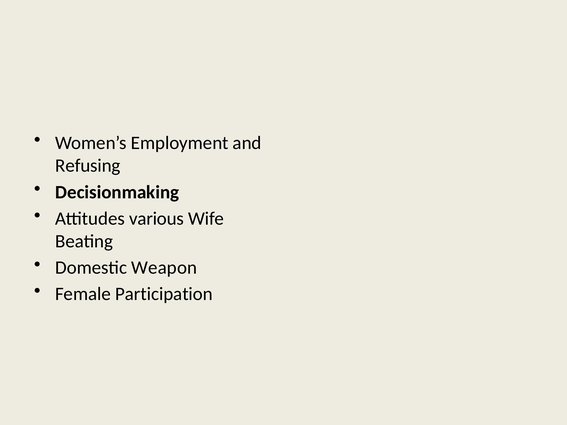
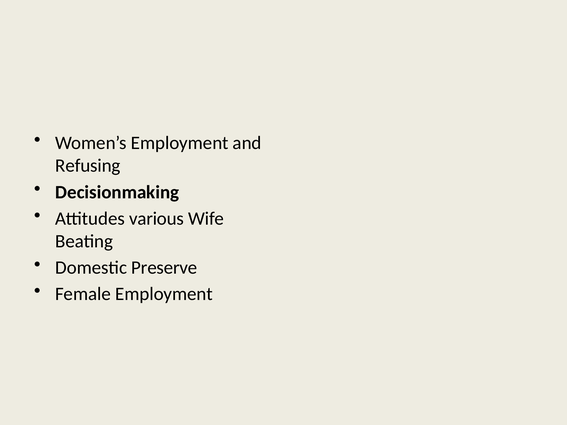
Weapon: Weapon -> Preserve (164, 268)
Female Participation: Participation -> Employment (164, 294)
